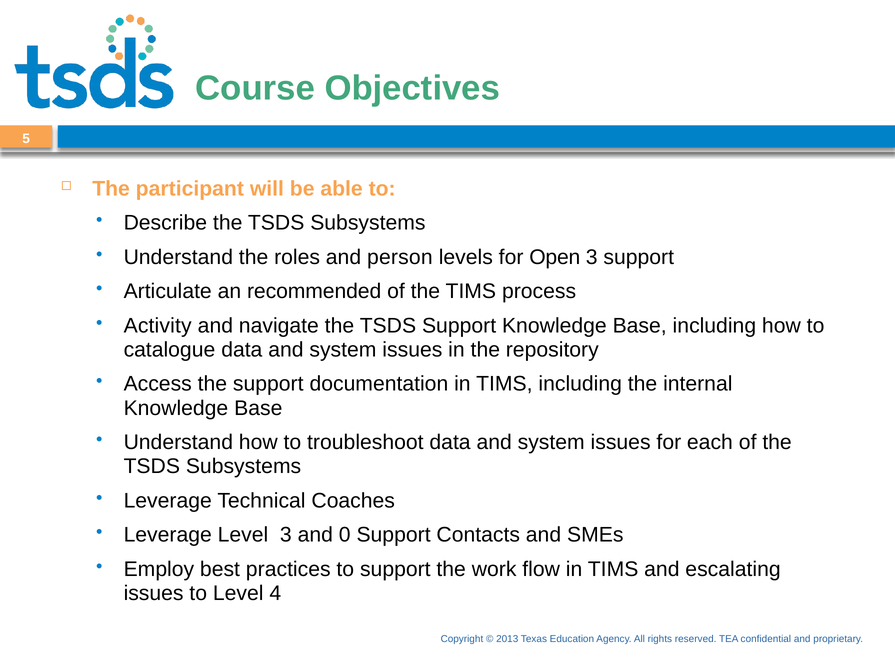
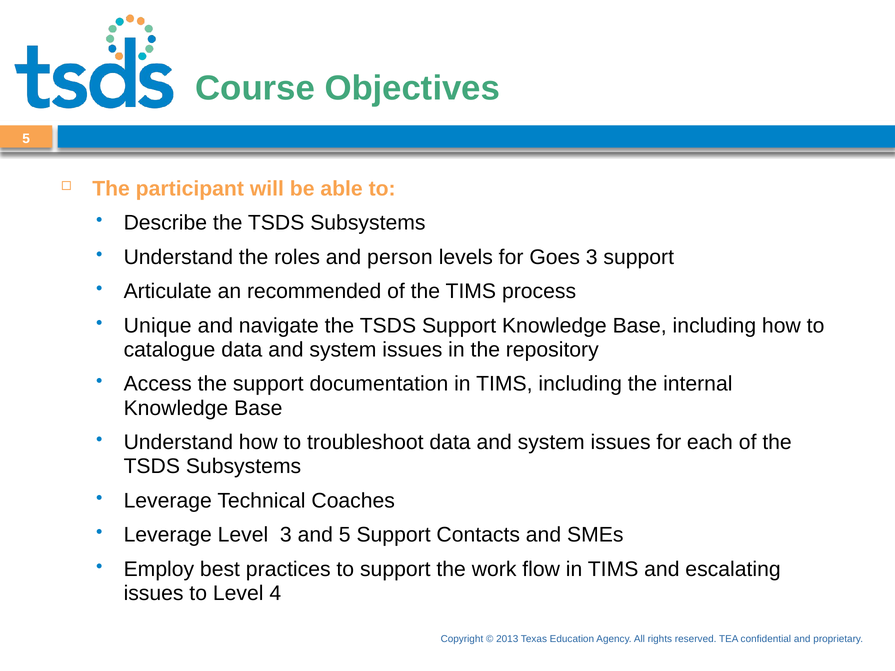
Open: Open -> Goes (555, 257)
Activity: Activity -> Unique (158, 326)
and 0: 0 -> 5 (345, 535)
